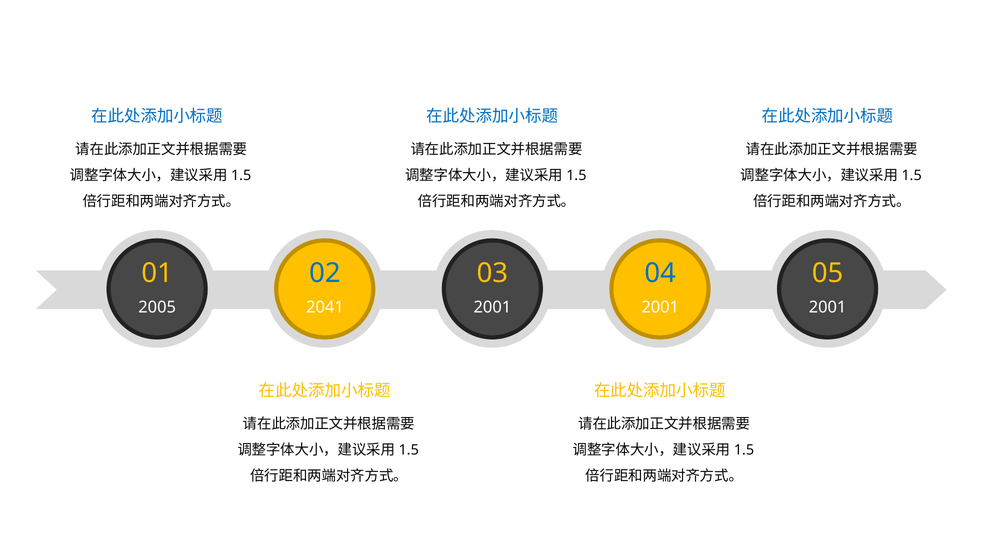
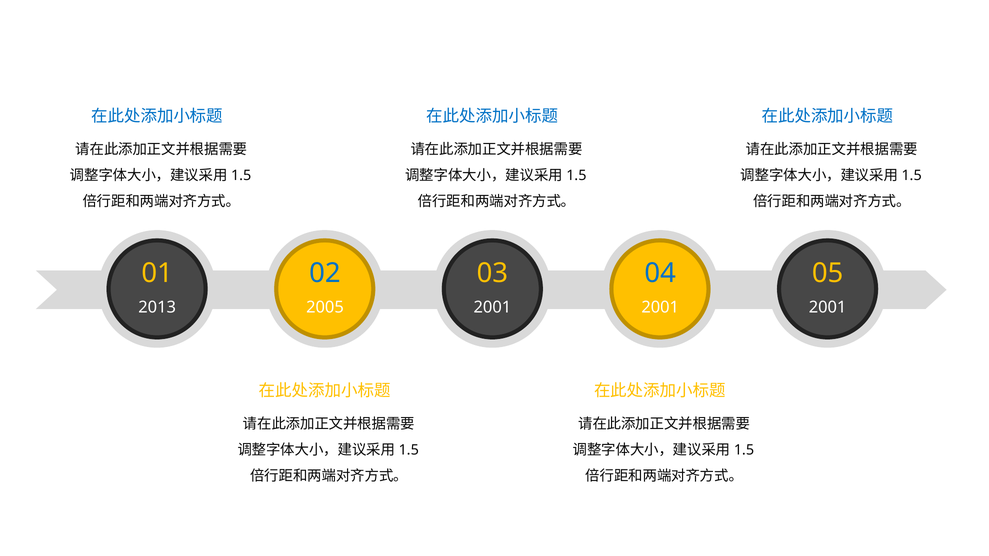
2005: 2005 -> 2013 (157, 307)
2041: 2041 -> 2005 (325, 307)
